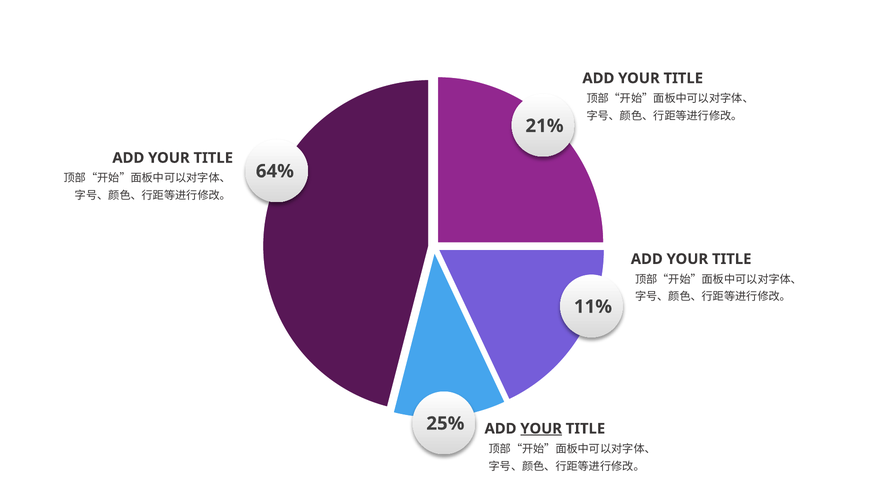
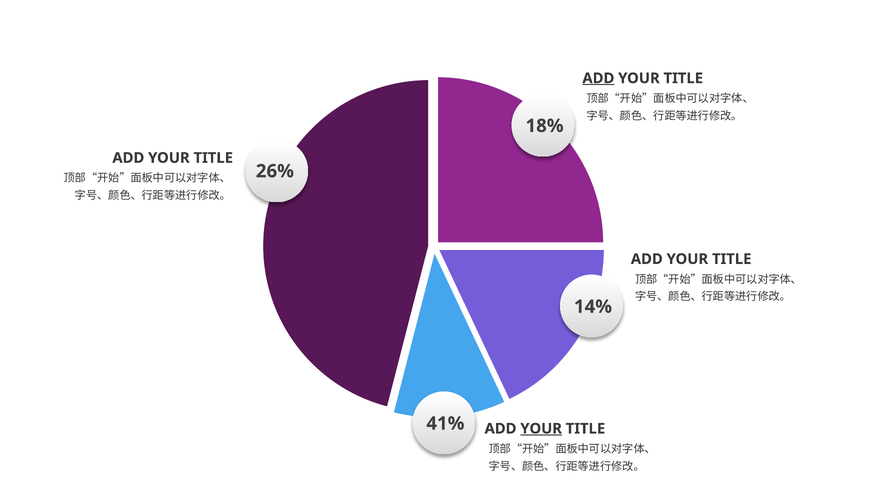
ADD underline: none -> present (598, 78)
21%: 21% -> 18% (545, 126)
64%: 64% -> 26% (275, 171)
11%: 11% -> 14% (593, 306)
25%: 25% -> 41% (445, 423)
